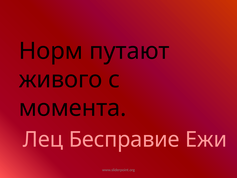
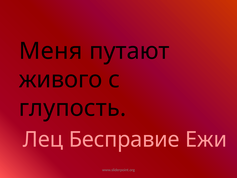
Норм: Норм -> Меня (51, 51)
момента: момента -> глупость (72, 108)
